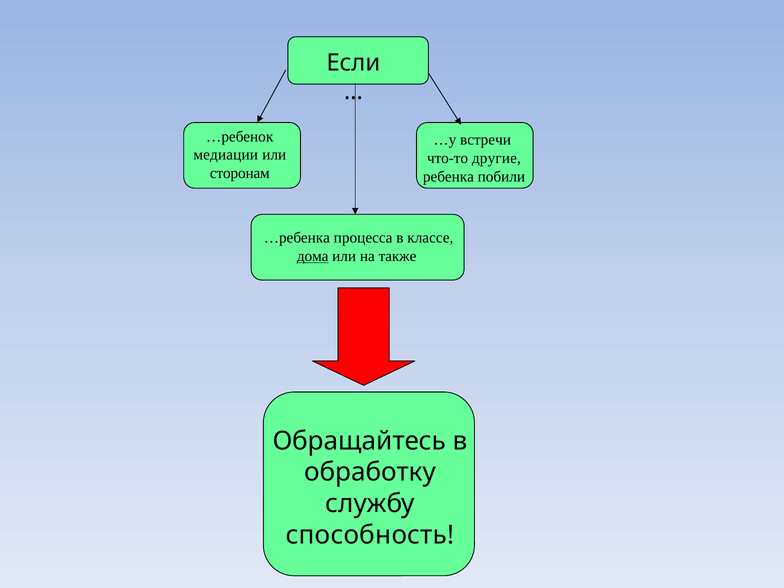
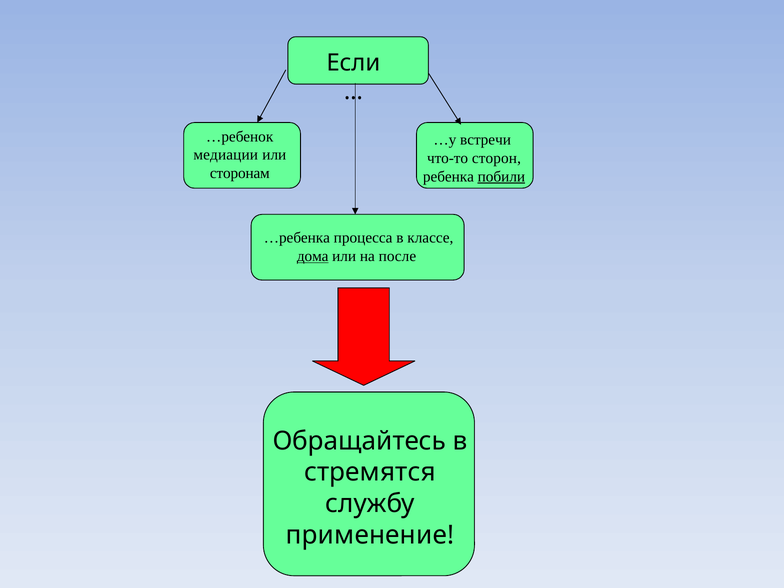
другие: другие -> сторон (496, 158)
побили underline: none -> present (501, 177)
также: также -> после (397, 256)
обработку: обработку -> стремятся (370, 472)
способность: способность -> применение (370, 535)
